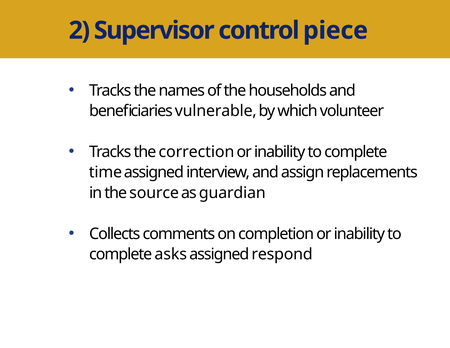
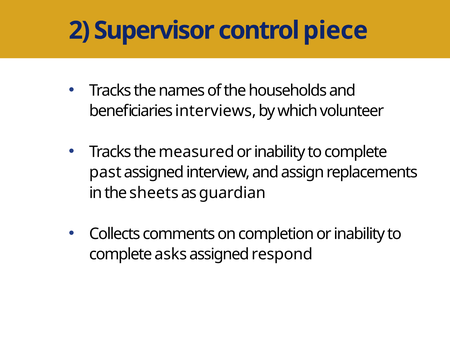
vulnerable: vulnerable -> interviews (216, 111)
correction: correction -> measured (196, 152)
time: time -> past (105, 172)
source: source -> sheets (154, 193)
